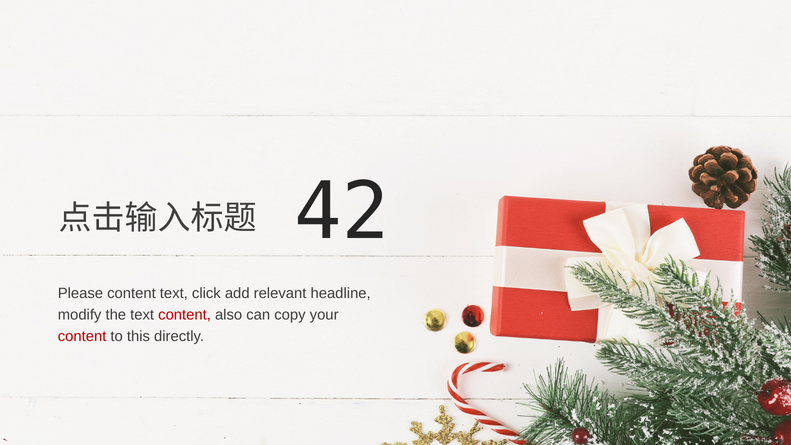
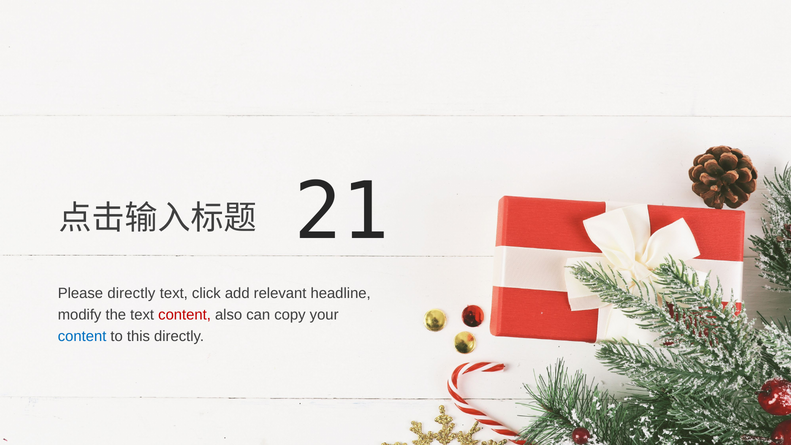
42: 42 -> 21 (342, 212)
Please content: content -> directly (131, 293)
content colour: red -> blue (82, 336)
